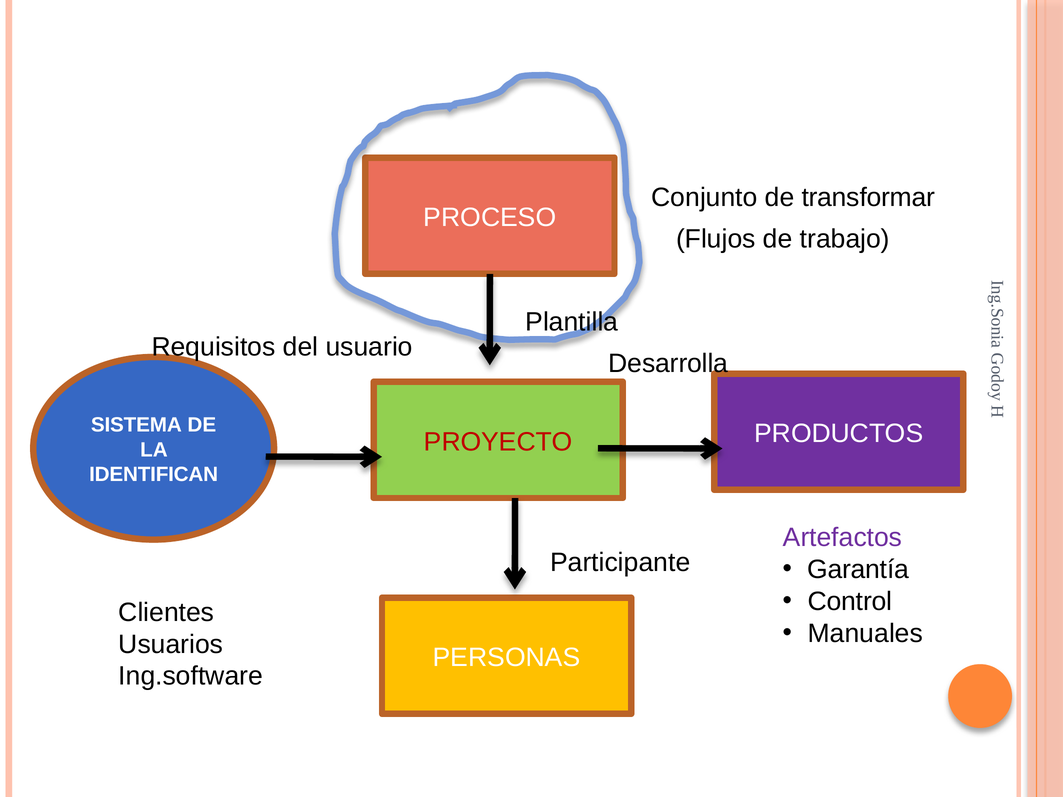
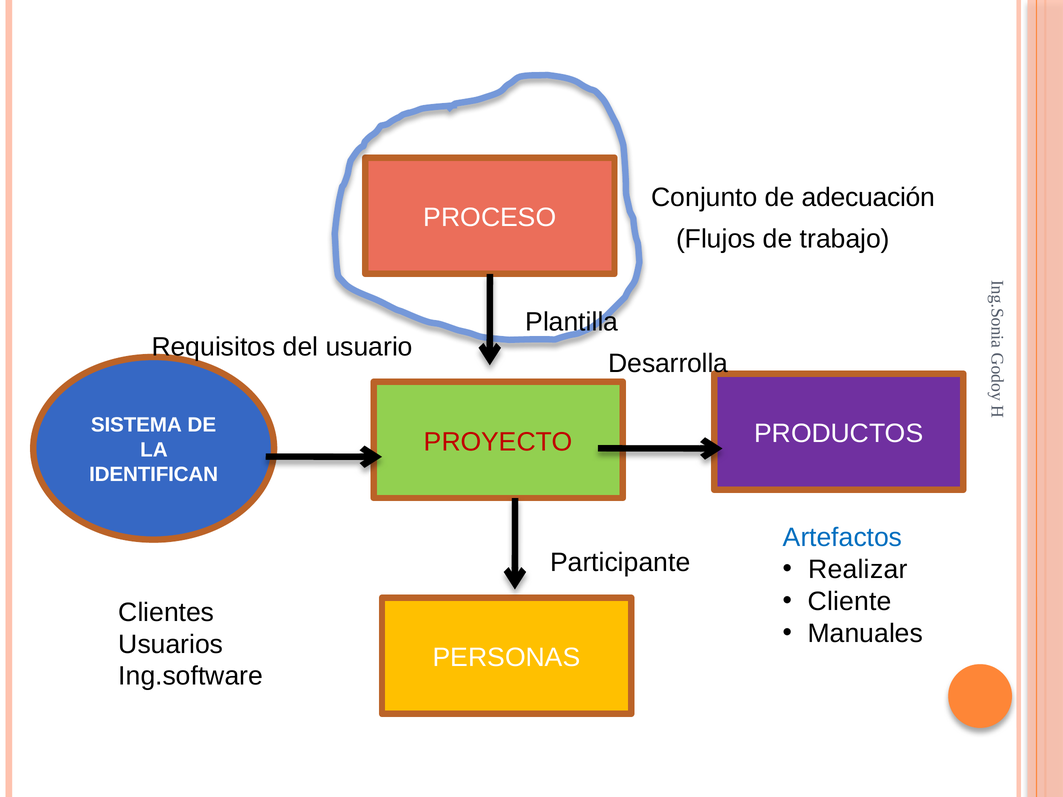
transformar: transformar -> adecuación (868, 197)
Artefactos colour: purple -> blue (843, 538)
Garantía: Garantía -> Realizar (858, 570)
Control: Control -> Cliente (850, 602)
